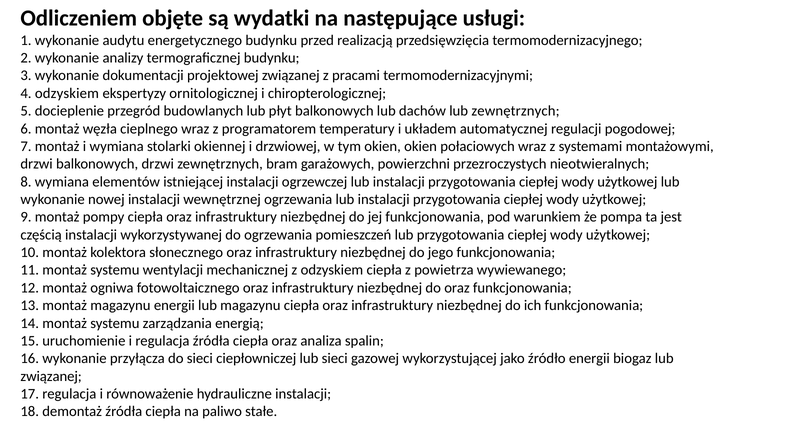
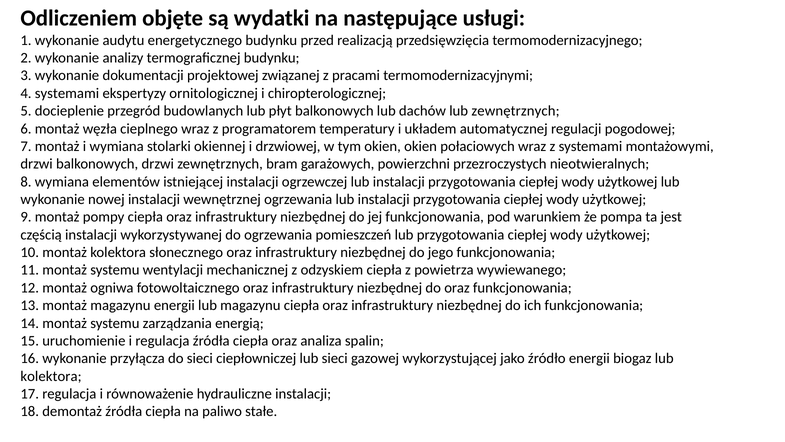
4 odzyskiem: odzyskiem -> systemami (67, 93)
związanej: związanej -> kolektora (51, 376)
